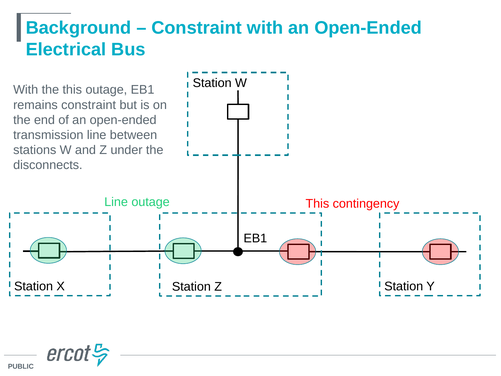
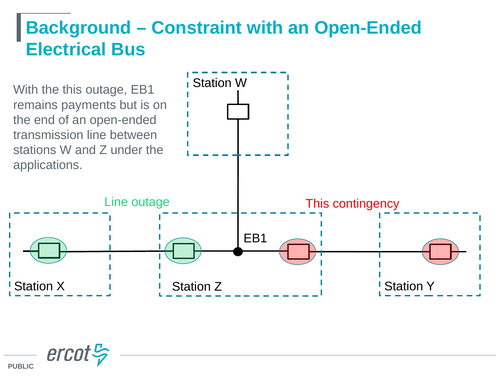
remains constraint: constraint -> payments (89, 105)
disconnects: disconnects -> applications (48, 165)
